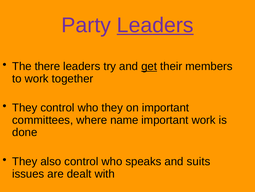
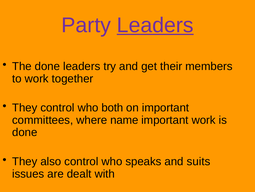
The there: there -> done (47, 66)
get underline: present -> none (149, 66)
who they: they -> both (112, 107)
